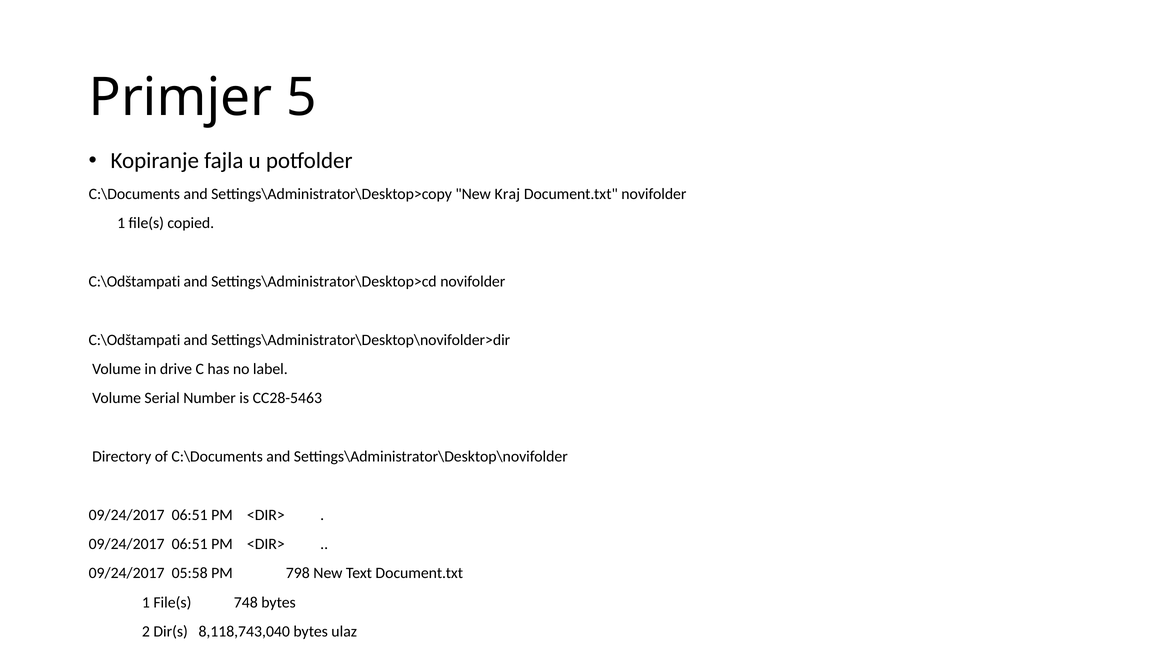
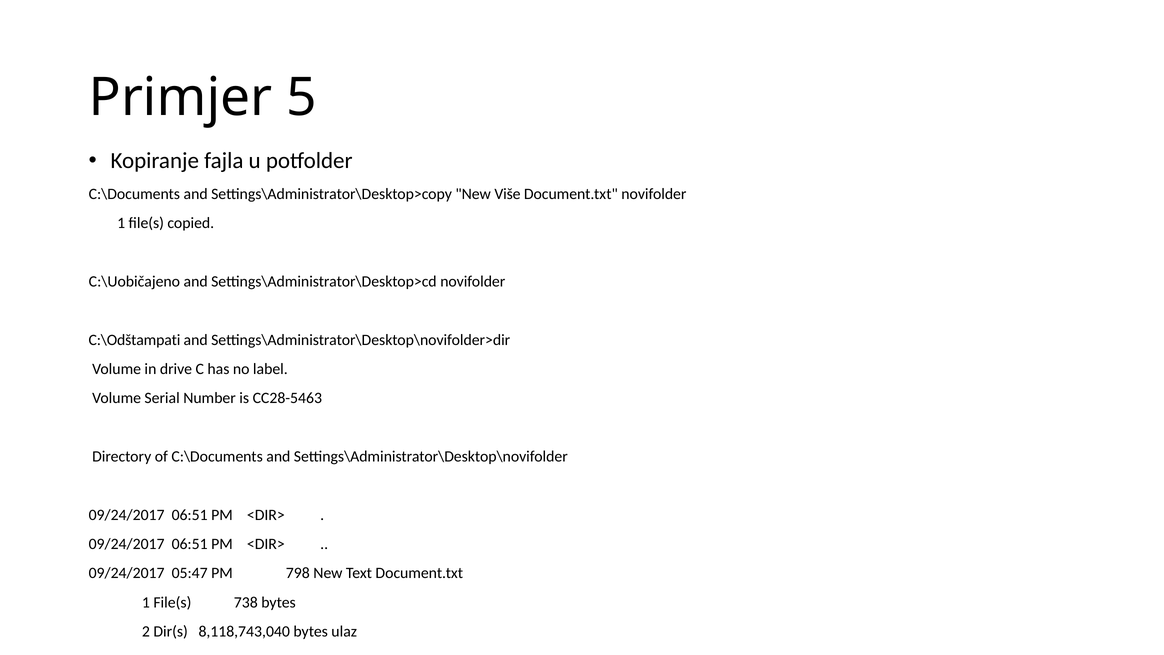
Kraj: Kraj -> Više (507, 194)
C:\Odštampati: C:\Odštampati -> C:\Uobičajeno (134, 281)
05:58: 05:58 -> 05:47 (190, 573)
748: 748 -> 738 (246, 602)
